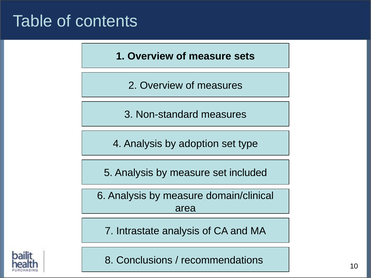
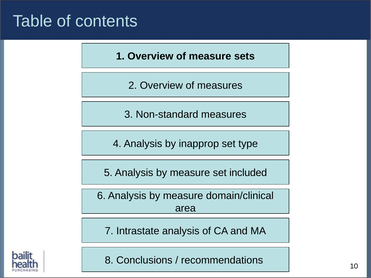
adoption: adoption -> inapprop (199, 144)
